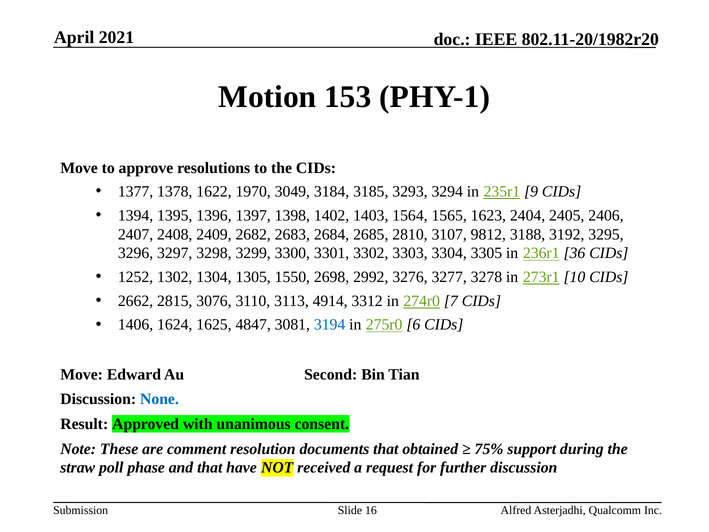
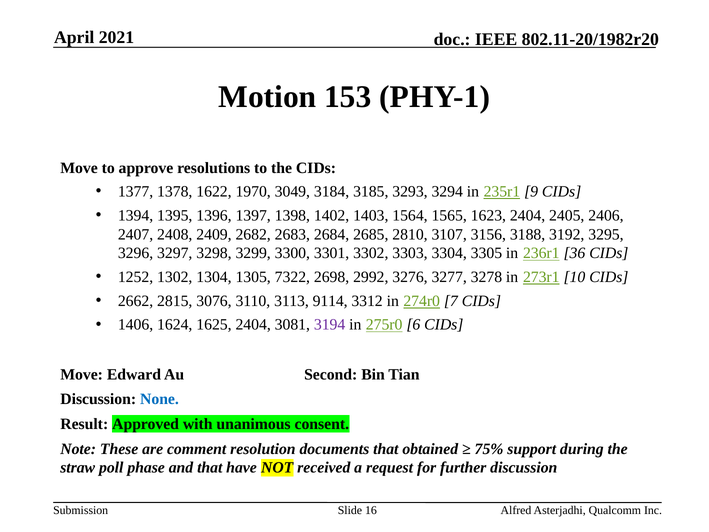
9812: 9812 -> 3156 (488, 234)
1550: 1550 -> 7322 (292, 277)
4914: 4914 -> 9114 (330, 301)
1625 4847: 4847 -> 2404 (253, 325)
3194 colour: blue -> purple (330, 325)
